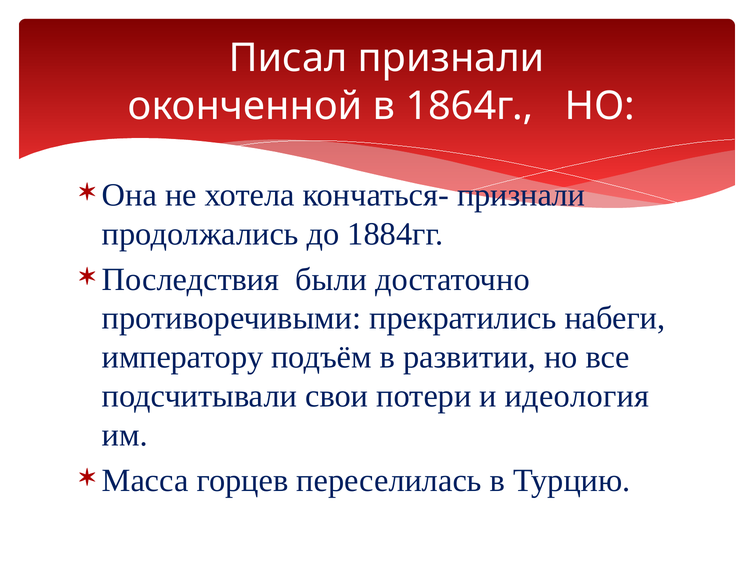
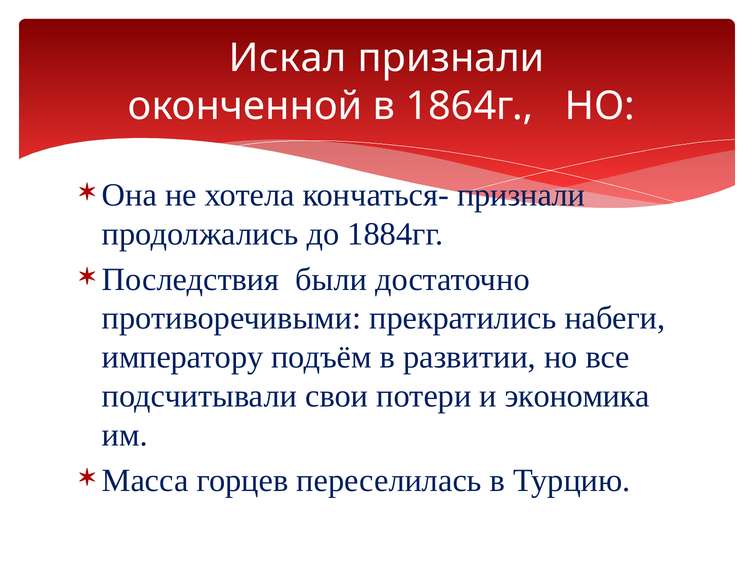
Писал: Писал -> Искал (288, 58)
идеология: идеология -> экономика (577, 397)
